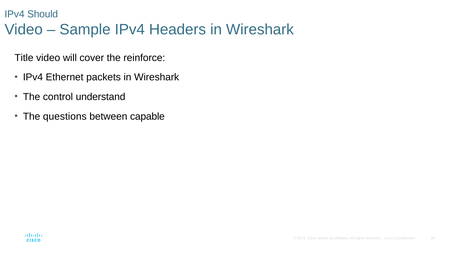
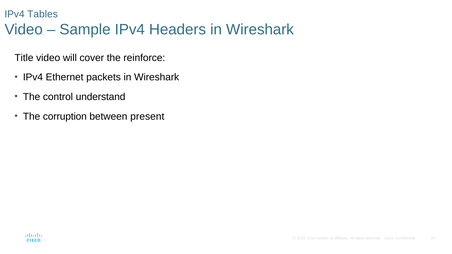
Should: Should -> Tables (43, 14)
questions: questions -> corruption (65, 117)
capable: capable -> present (147, 117)
